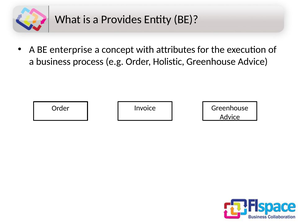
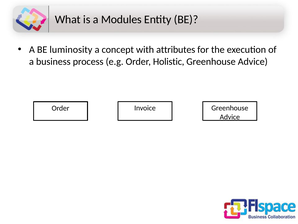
Provides: Provides -> Modules (121, 19)
enterprise: enterprise -> luminosity (71, 49)
